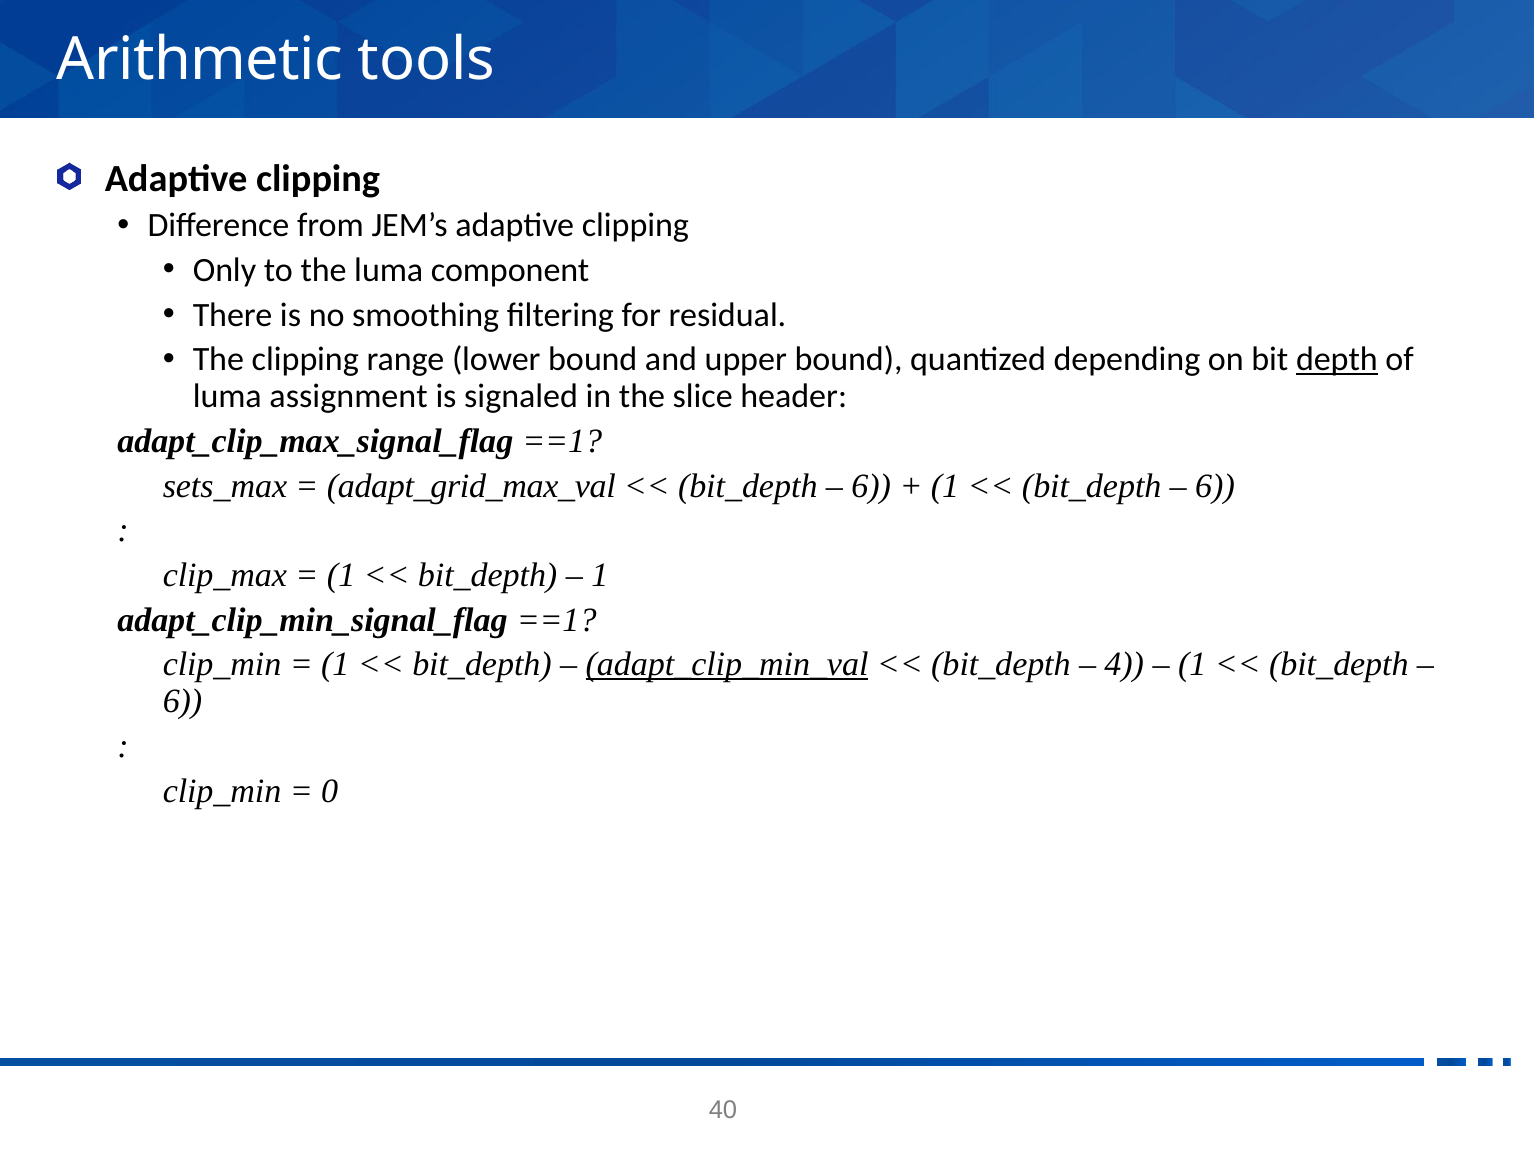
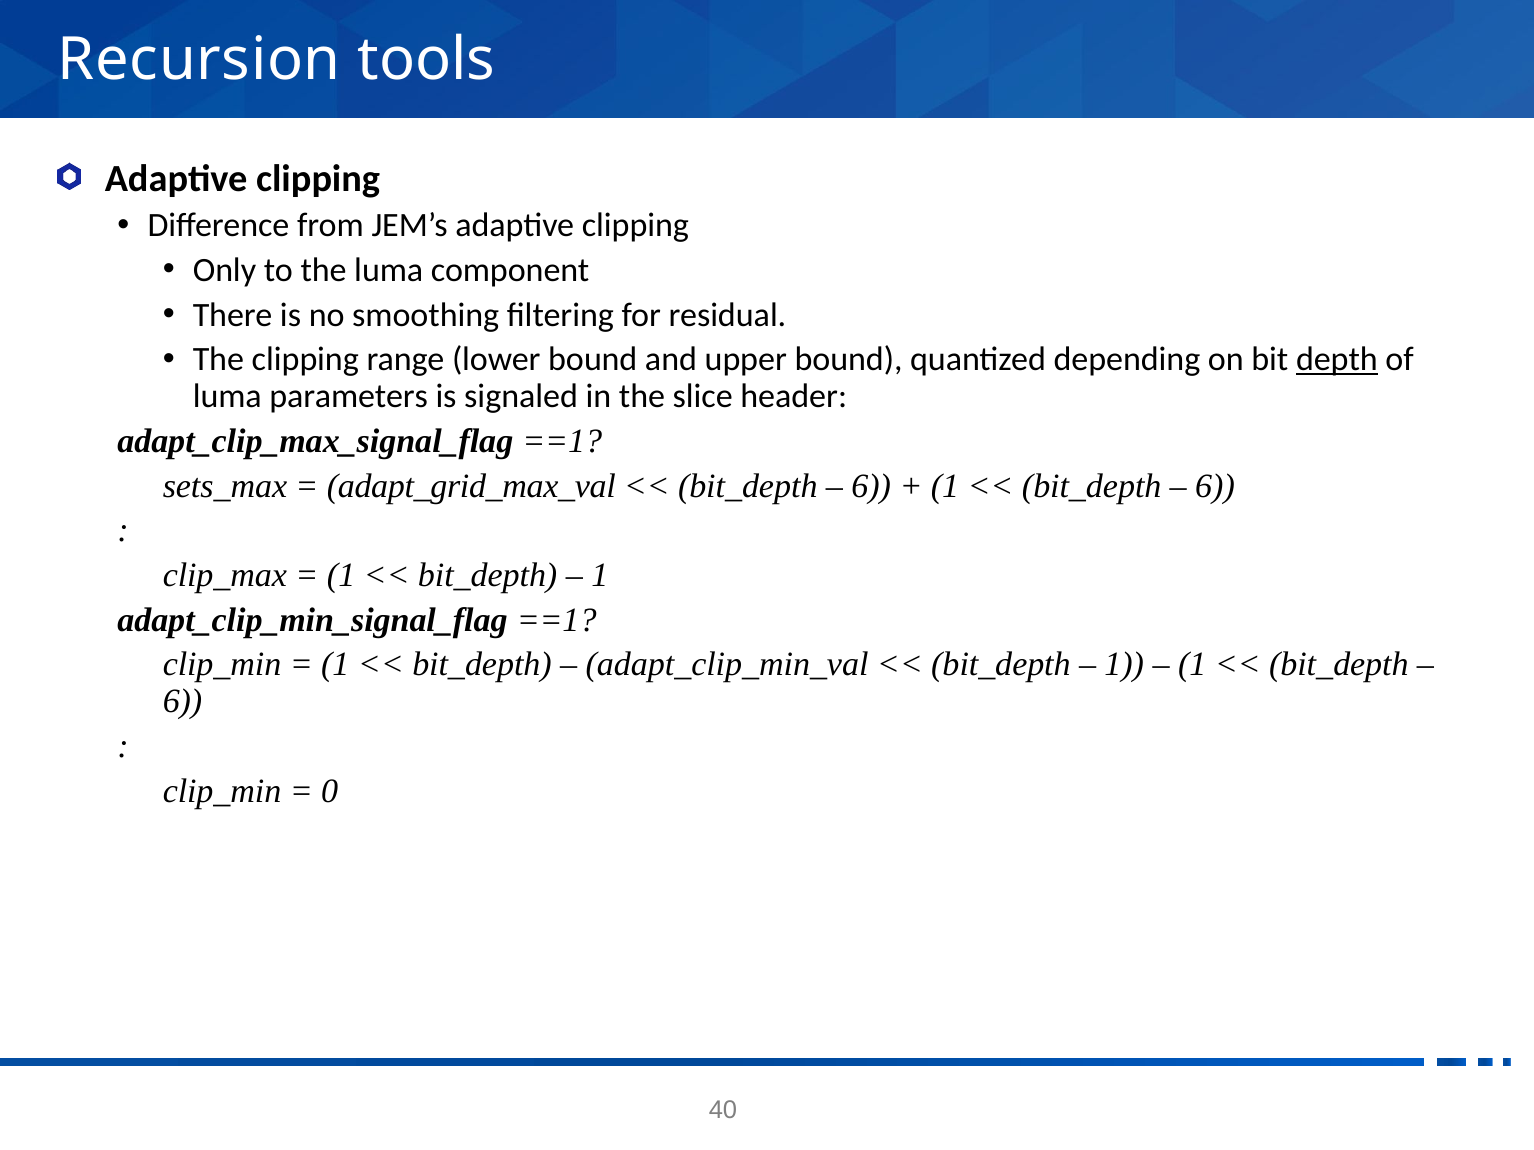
Arithmetic: Arithmetic -> Recursion (199, 60)
assignment: assignment -> parameters (349, 397)
adapt_clip_min_val underline: present -> none (727, 665)
4: 4 -> 1 (1124, 665)
